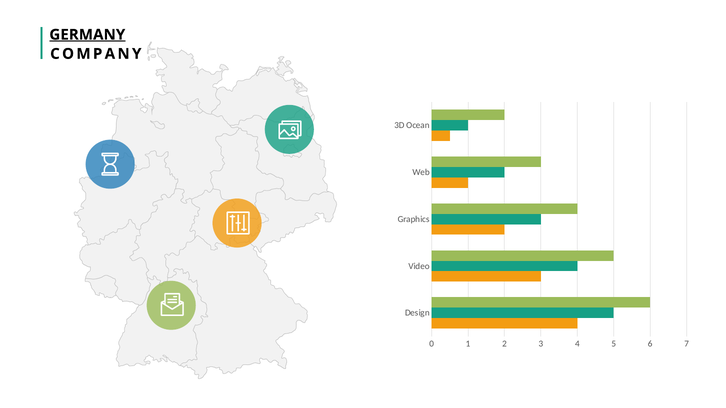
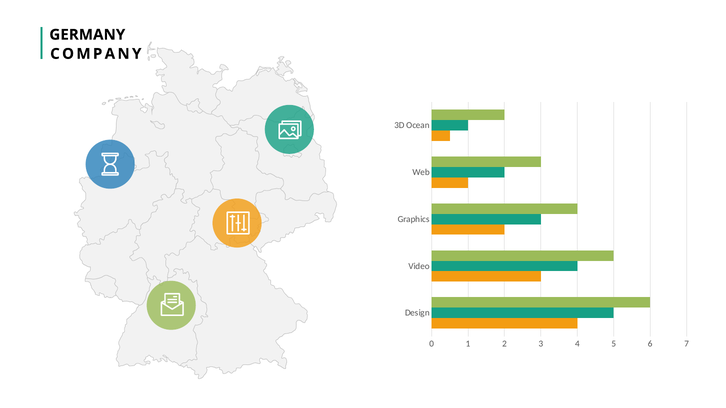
GERMANY underline: present -> none (87, 35)
